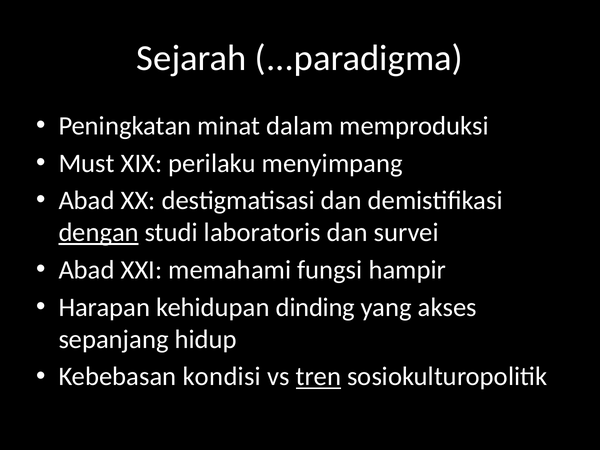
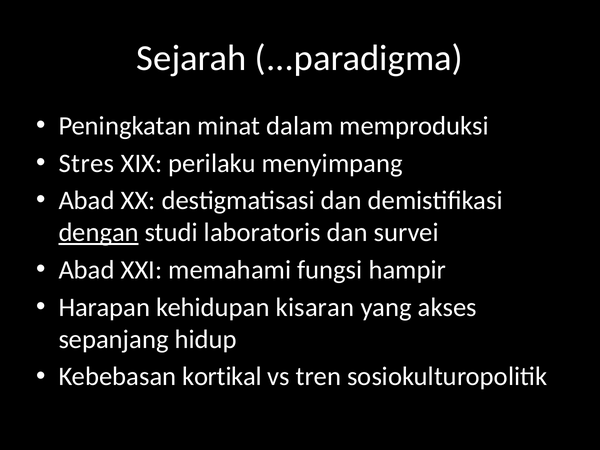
Must: Must -> Stres (86, 163)
dinding: dinding -> kisaran (315, 307)
kondisi: kondisi -> kortikal (222, 377)
tren underline: present -> none (318, 377)
